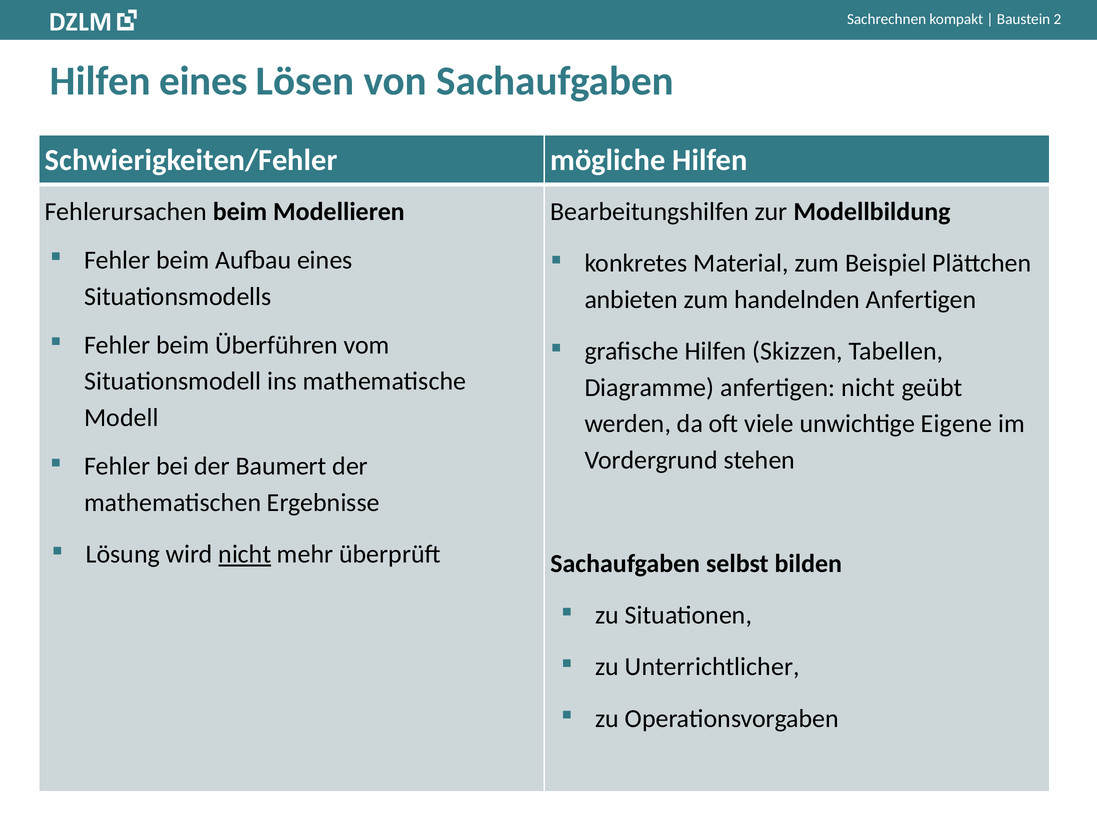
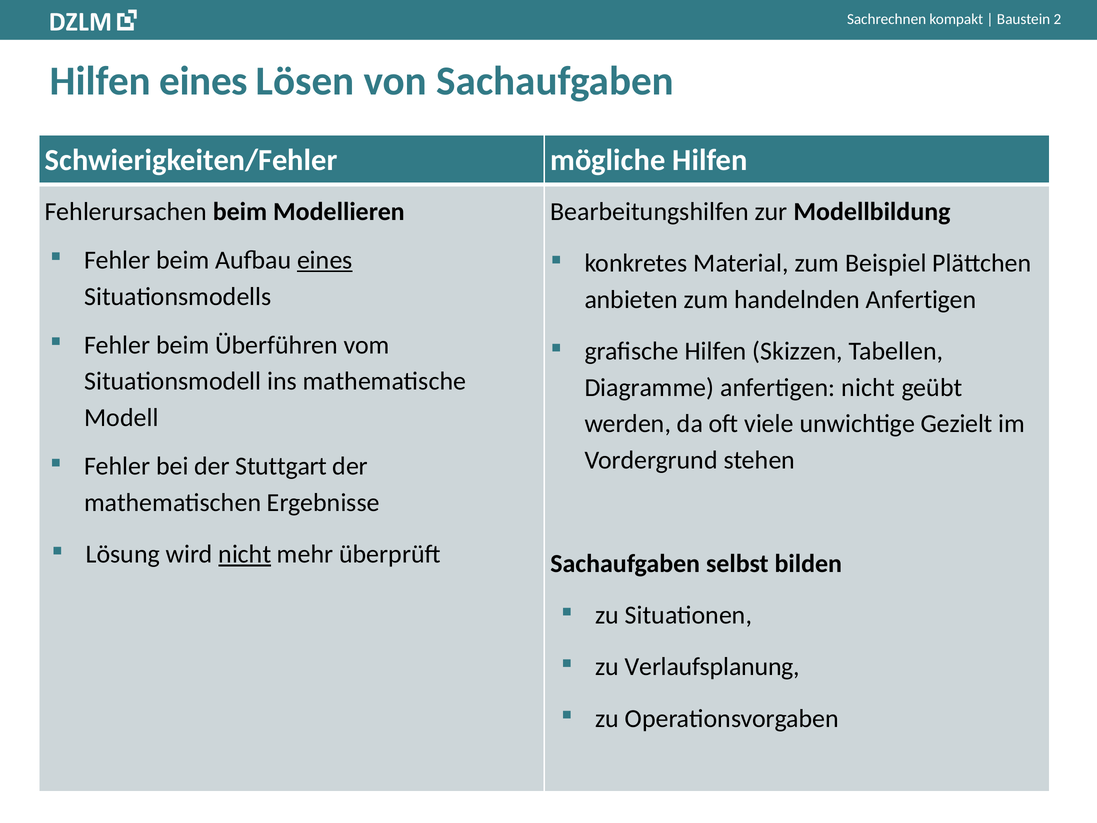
eines underline: none -> present (325, 260)
Eigene: Eigene -> Gezielt (957, 424)
Baumert: Baumert -> Stuttgart (281, 466)
Unterrichtlicher: Unterrichtlicher -> Verlaufsplanung (712, 667)
